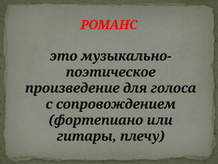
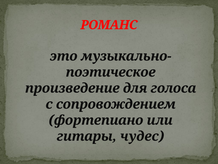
плечу: плечу -> чудес (142, 136)
